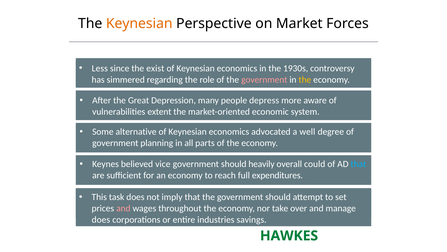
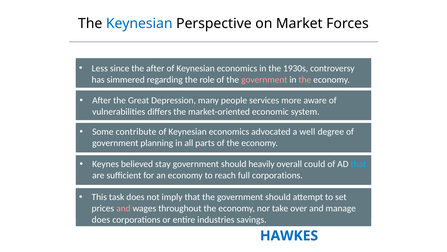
Keynesian colour: orange -> blue (139, 23)
the exist: exist -> after (155, 68)
the colour: yellow -> pink (305, 79)
depress: depress -> services (264, 100)
extent: extent -> differs (159, 111)
alternative: alternative -> contribute (136, 132)
vice: vice -> stay (163, 164)
full expenditures: expenditures -> corporations (277, 175)
HAWKES colour: green -> blue (289, 235)
